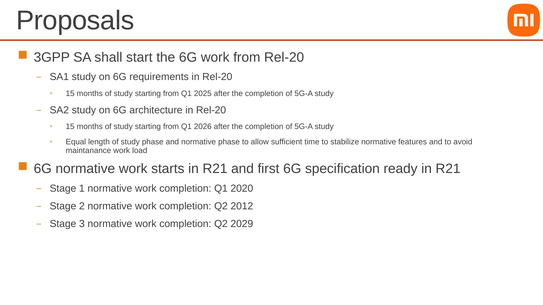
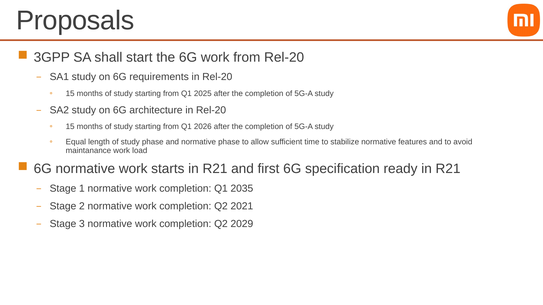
2020: 2020 -> 2035 (242, 189)
2012: 2012 -> 2021 (242, 206)
